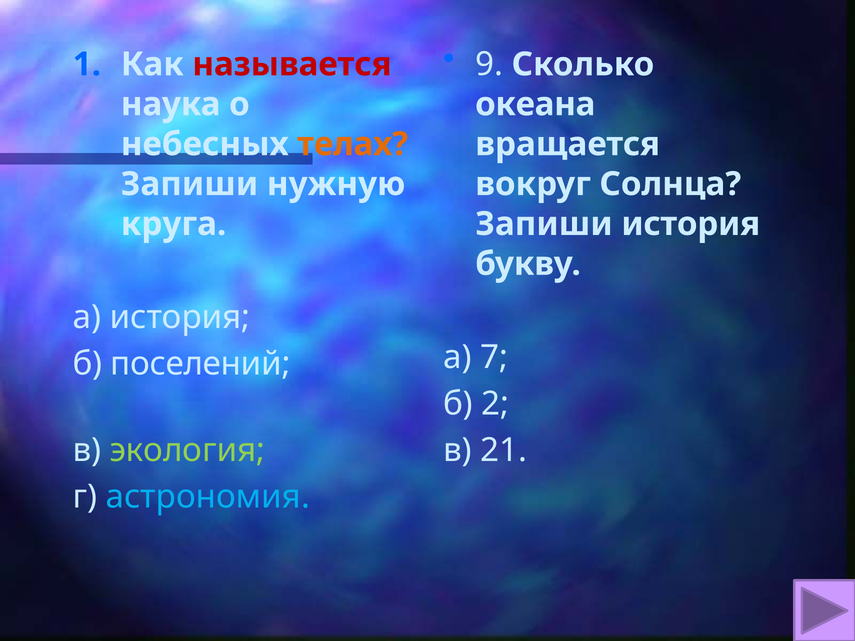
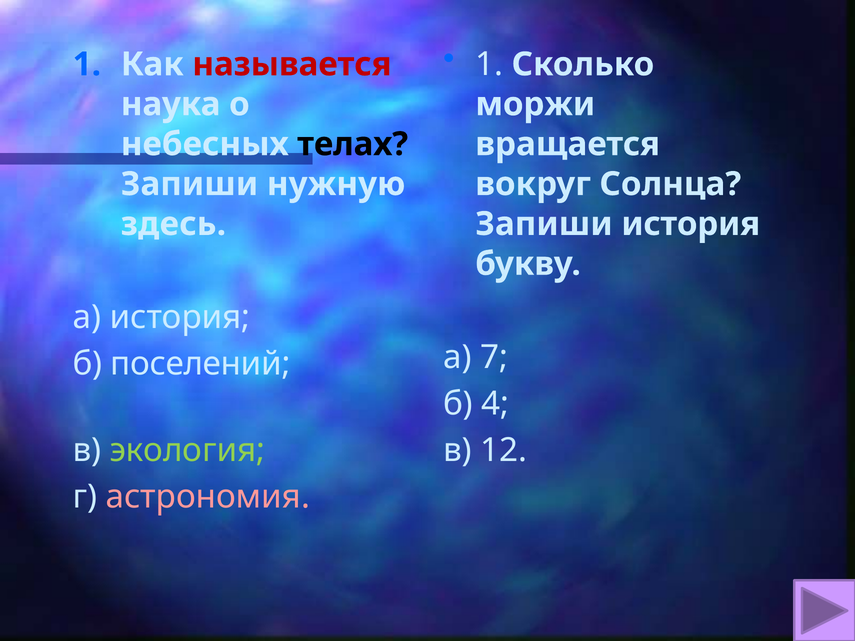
9: 9 -> 1 (489, 64)
океана: океана -> моржи (535, 104)
телах colour: orange -> black (353, 144)
круга: круга -> здесь (173, 224)
2: 2 -> 4 (495, 404)
21: 21 -> 12 (504, 450)
астрономия colour: light blue -> pink (208, 497)
